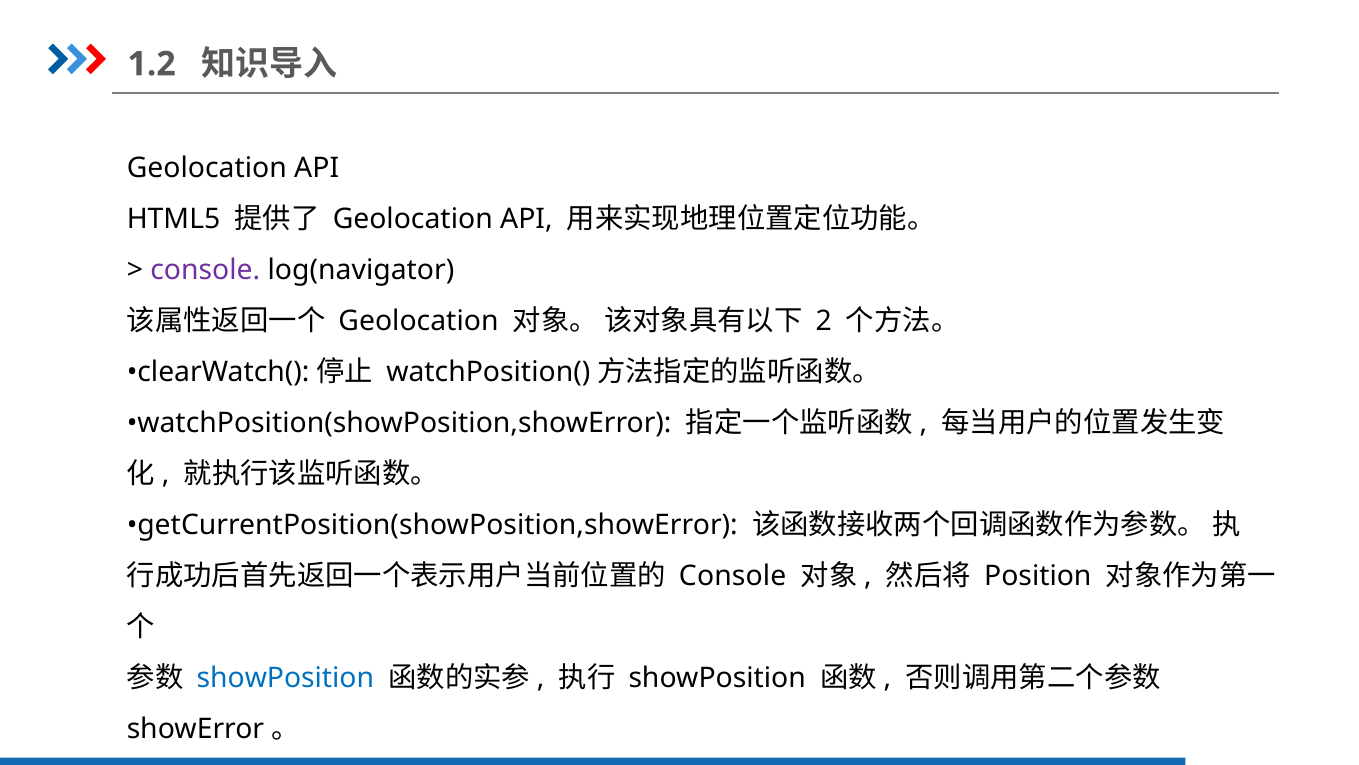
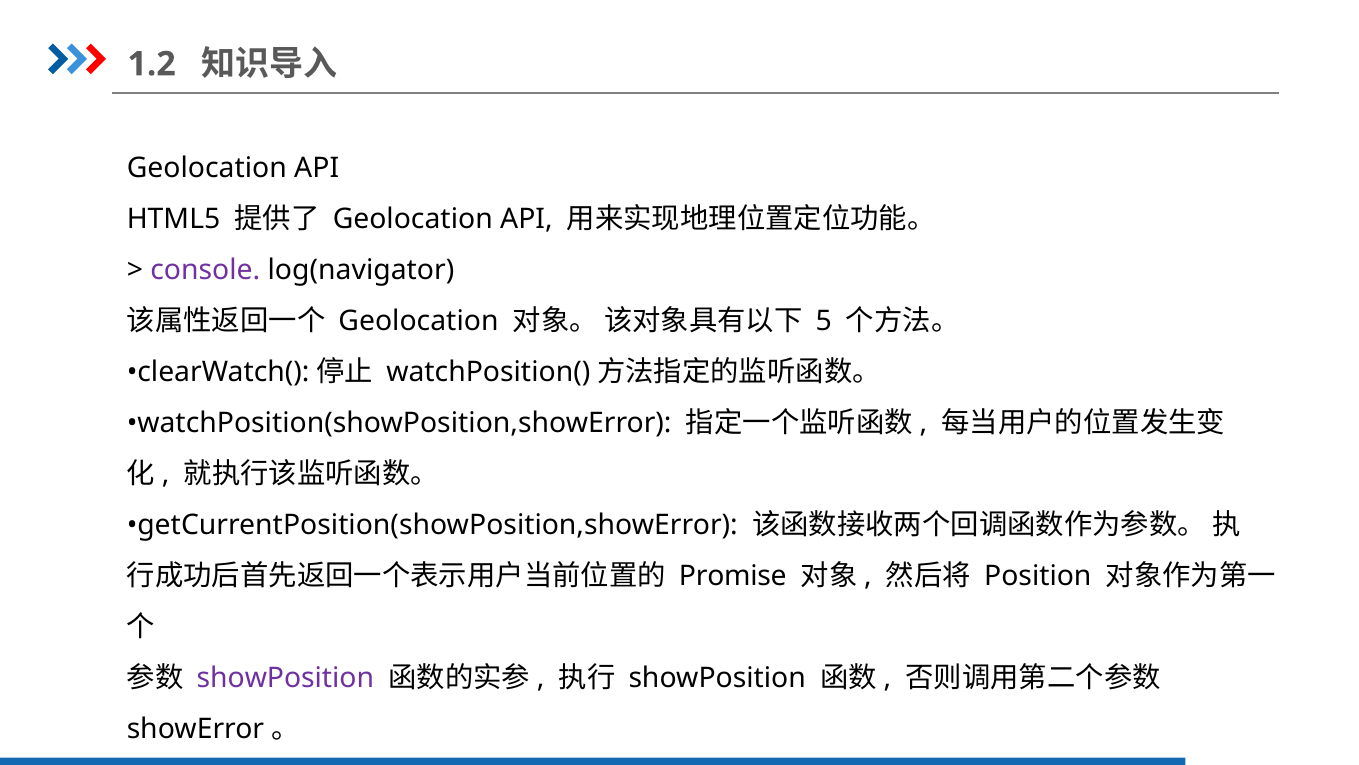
2: 2 -> 5 (824, 321)
Console: Console -> Promise (733, 576)
showPosition colour: blue -> purple (285, 678)
